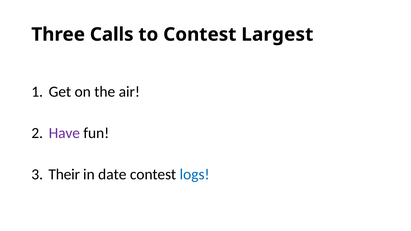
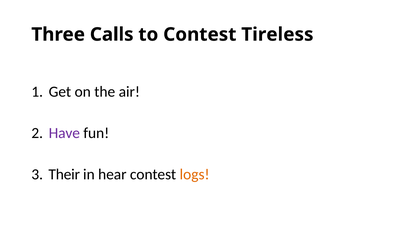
Largest: Largest -> Tireless (277, 35)
date: date -> hear (112, 174)
logs colour: blue -> orange (195, 174)
